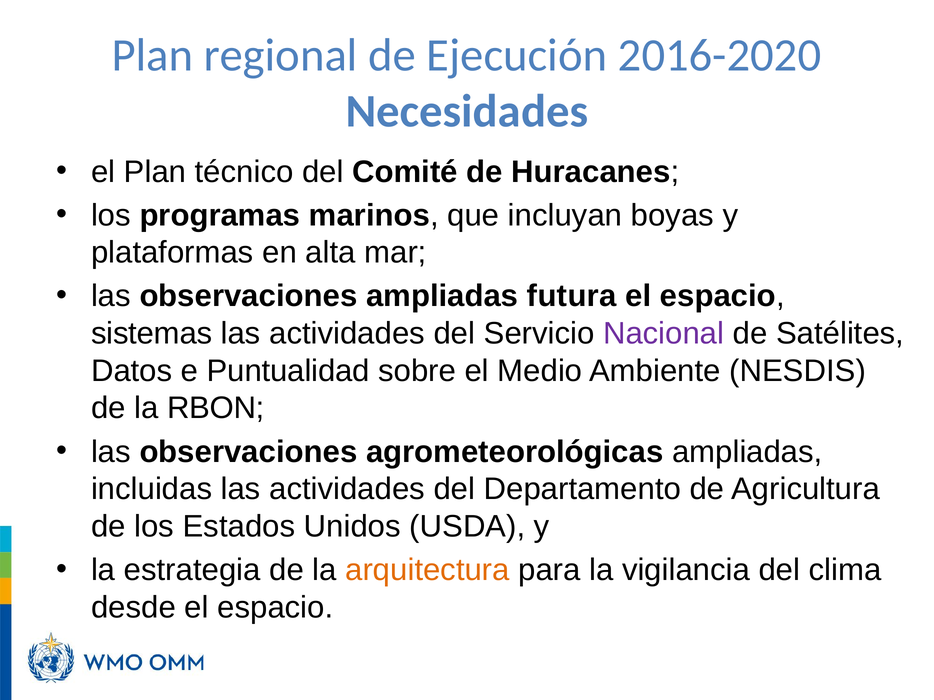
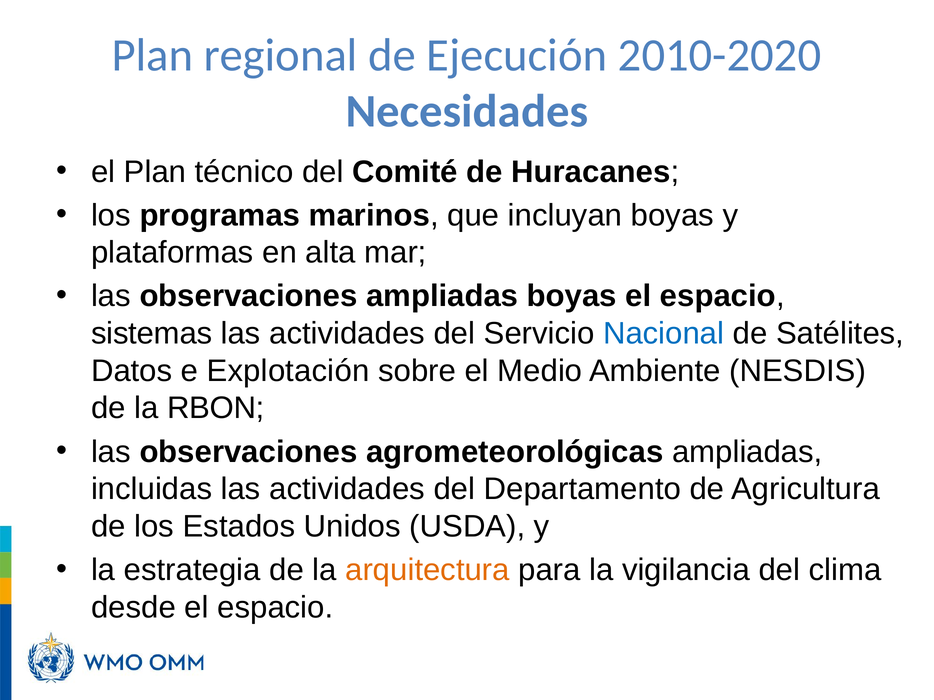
2016-2020: 2016-2020 -> 2010-2020 (720, 55)
ampliadas futura: futura -> boyas (572, 296)
Nacional colour: purple -> blue (664, 334)
Puntualidad: Puntualidad -> Explotación (288, 371)
